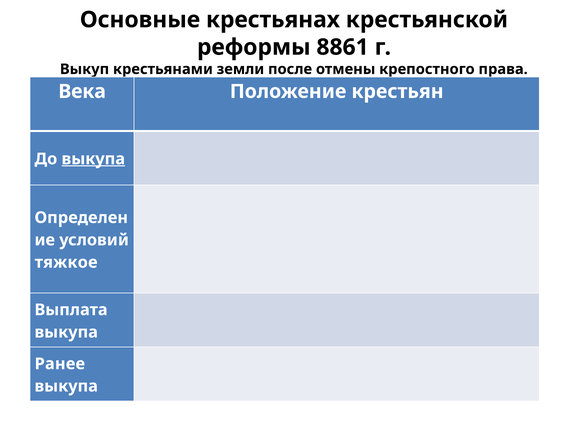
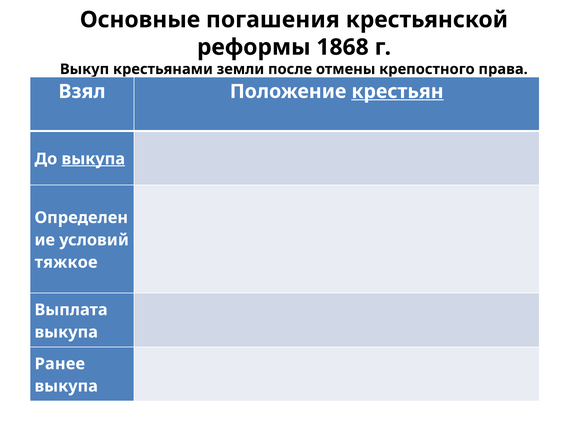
крестьянах: крестьянах -> погашения (273, 20)
8861: 8861 -> 1868 (343, 47)
Века: Века -> Взял (82, 91)
крестьян underline: none -> present (398, 91)
